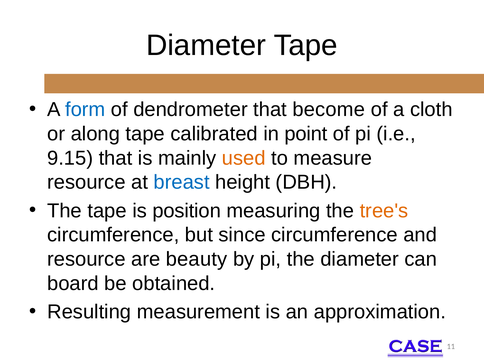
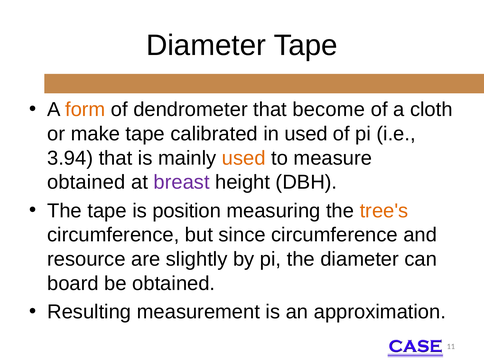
form colour: blue -> orange (85, 110)
along: along -> make (95, 134)
in point: point -> used (306, 134)
9.15: 9.15 -> 3.94 (70, 158)
resource: resource -> obtained (86, 182)
breast colour: blue -> purple (182, 182)
beauty: beauty -> slightly (197, 259)
